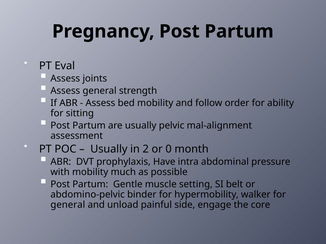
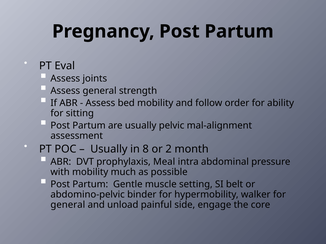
2: 2 -> 8 (146, 149)
0: 0 -> 2 (169, 149)
Have: Have -> Meal (164, 162)
